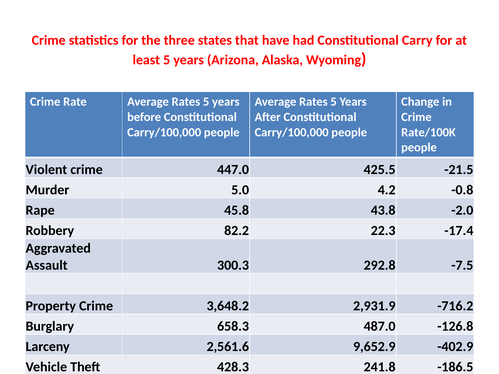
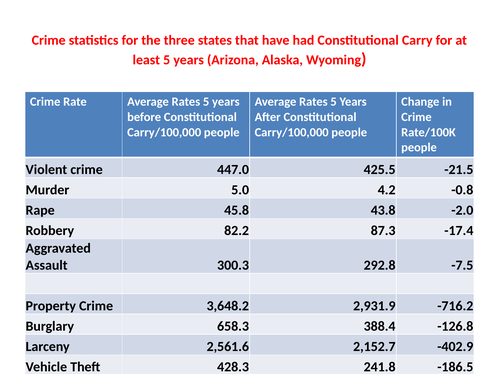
22.3: 22.3 -> 87.3 (383, 231)
487.0: 487.0 -> 388.4 (380, 326)
9,652.9: 9,652.9 -> 2,152.7 (374, 347)
